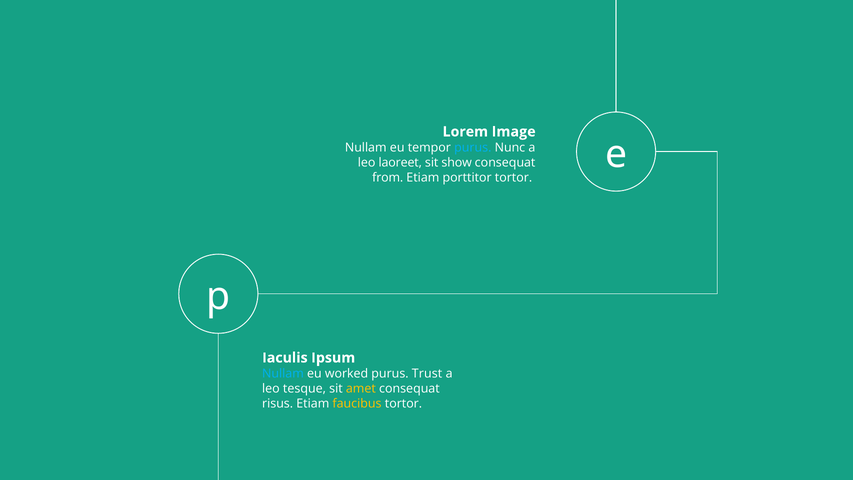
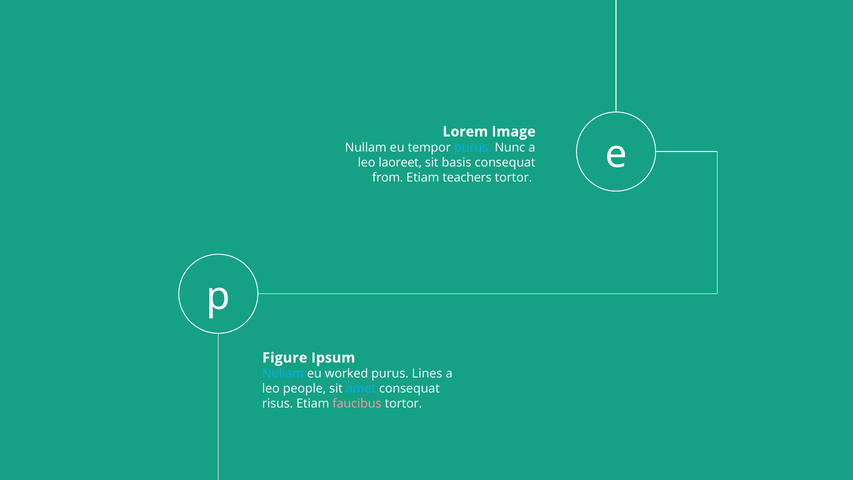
show: show -> basis (457, 162)
porttitor: porttitor -> teachers (467, 177)
Iaculis: Iaculis -> Figure (285, 358)
Trust: Trust -> Lines (427, 374)
tesque: tesque -> people (304, 388)
amet colour: yellow -> light blue (361, 388)
faucibus colour: yellow -> pink (357, 403)
